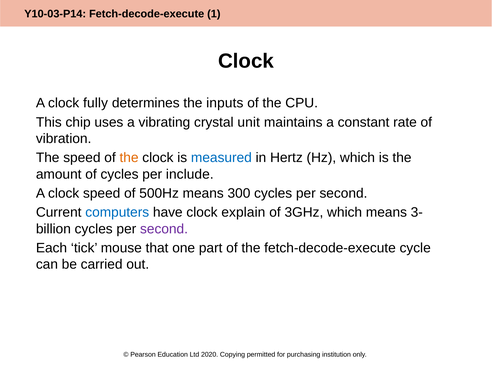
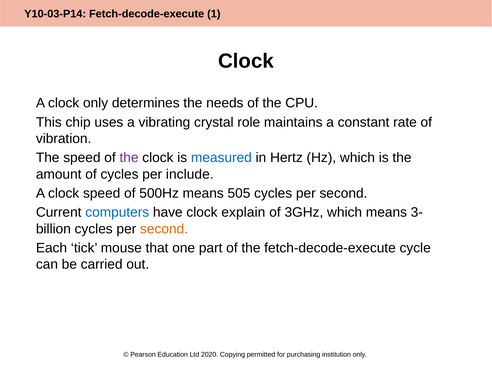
clock fully: fully -> only (96, 103)
inputs: inputs -> needs (225, 103)
unit: unit -> role (249, 122)
the colour: orange -> purple (129, 158)
300: 300 -> 505 (239, 193)
second colour: purple -> orange (164, 229)
